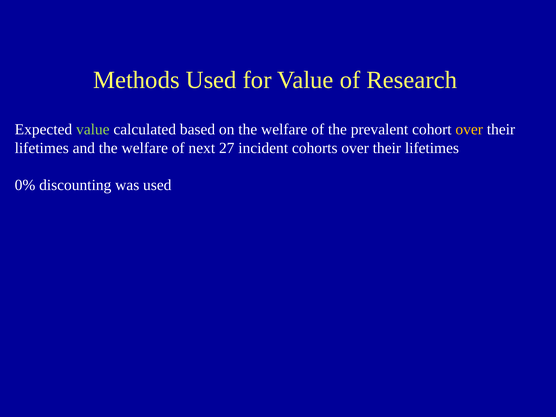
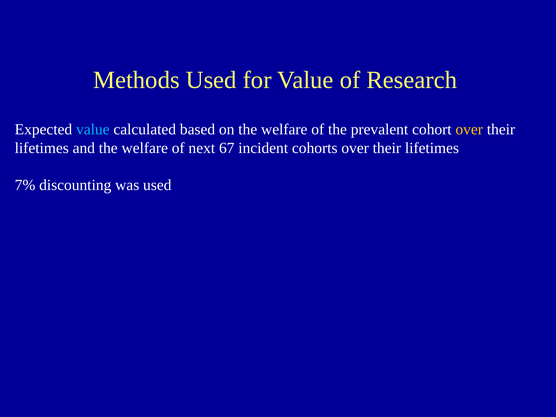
value colour: light green -> light blue (93, 129)
27: 27 -> 67 (227, 148)
0%: 0% -> 7% (25, 185)
